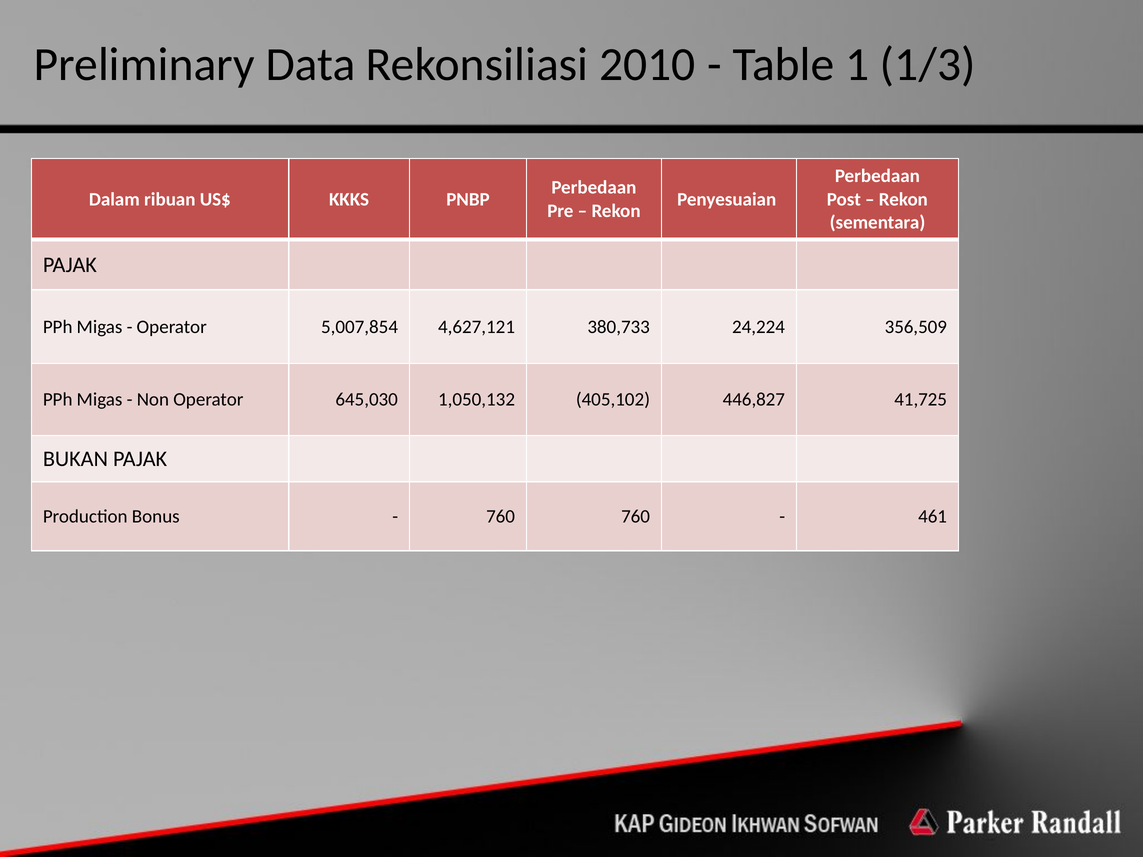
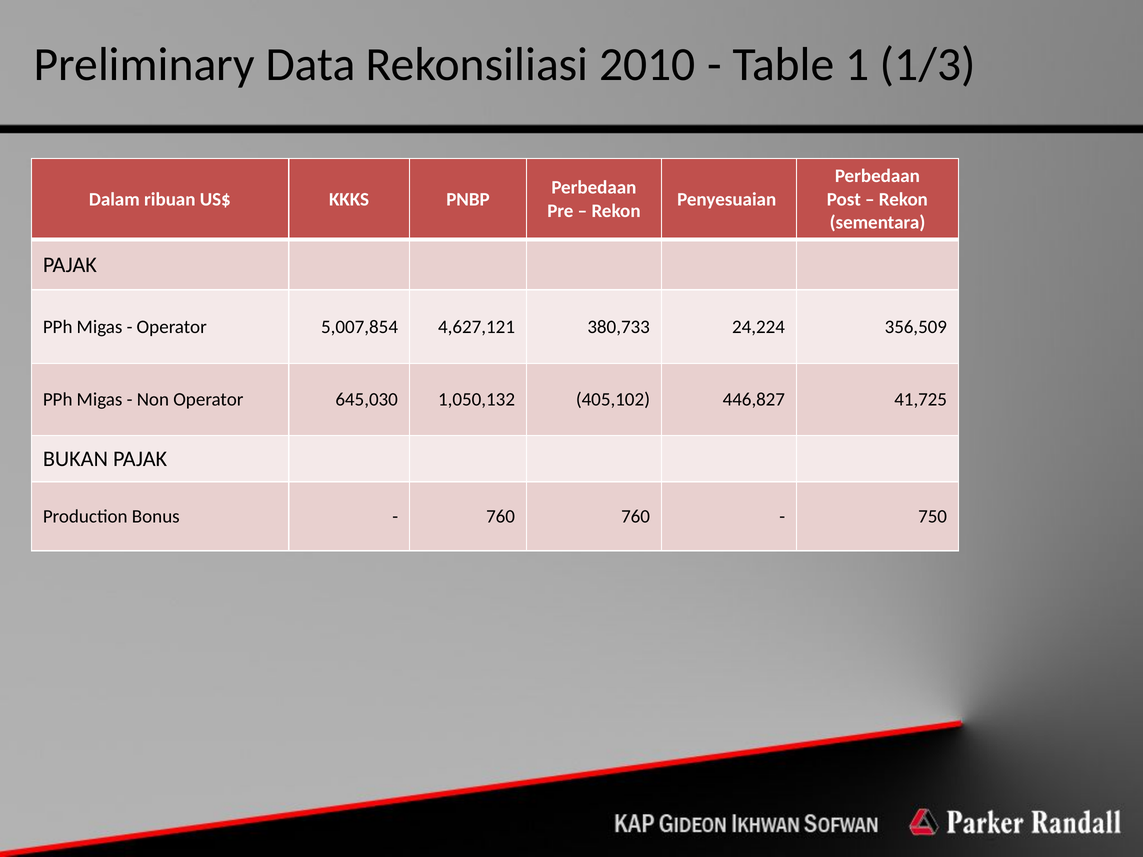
461: 461 -> 750 (933, 517)
